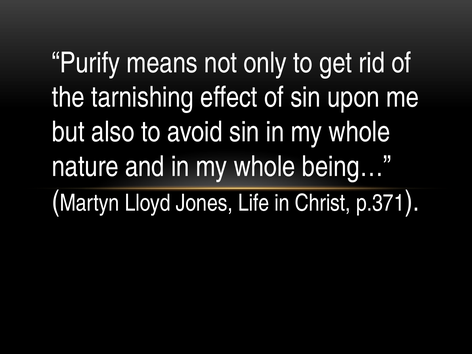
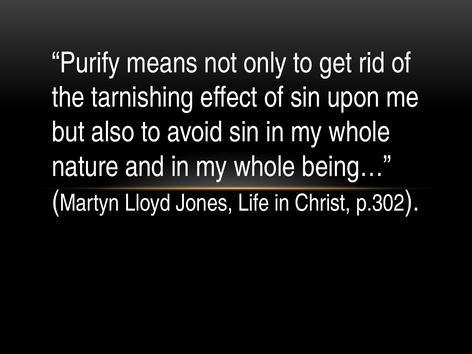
p.371: p.371 -> p.302 (380, 203)
